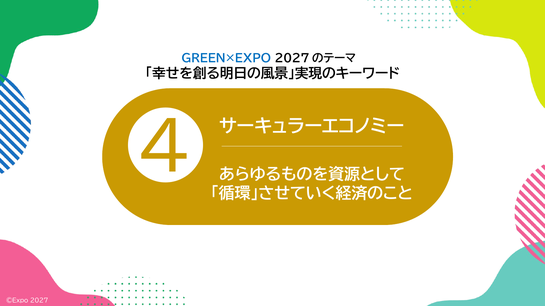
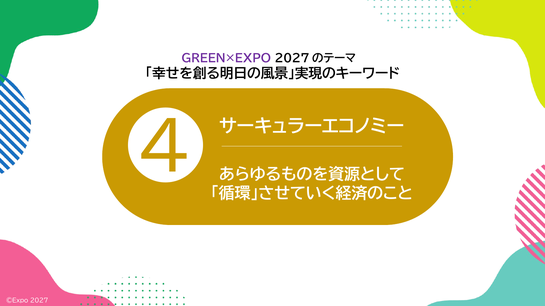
GREEN×EXPO colour: blue -> purple (226, 58)
